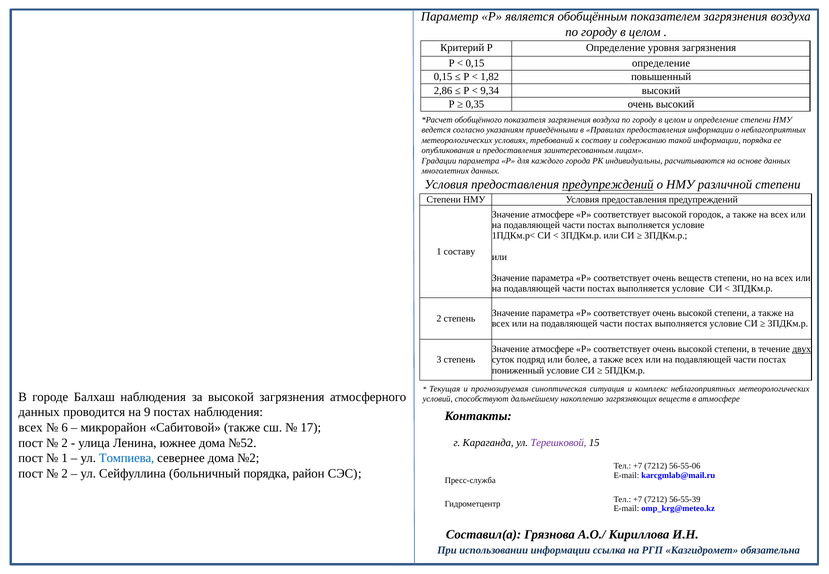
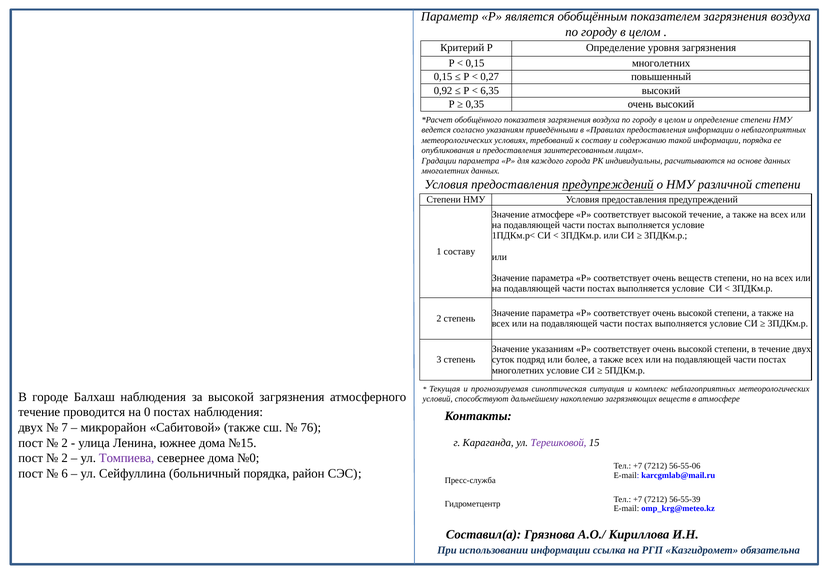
0,15 определение: определение -> многолетних (661, 63)
1,82: 1,82 -> 0,27 (490, 77)
2,86: 2,86 -> 0,92 (443, 90)
9,34: 9,34 -> 6,35 (490, 90)
высокой городок: городок -> течение (706, 214)
атмосфере: атмосфере -> указаниям (553, 349)
двух underline: present -> none (802, 349)
пониженный: пониженный -> многолетних (518, 370)
данных: данных -> течение (39, 412)
9: 9 -> 0 (147, 412)
всех: всех -> двух (31, 427)
6: 6 -> 7 (65, 427)
17: 17 -> 76 (311, 427)
№52: №52 -> №15 (242, 443)
1: 1 -> 2 (65, 458)
Томпиева colour: blue -> purple (127, 458)
№2: №2 -> №0 (248, 458)
2: 2 -> 6 (65, 473)
